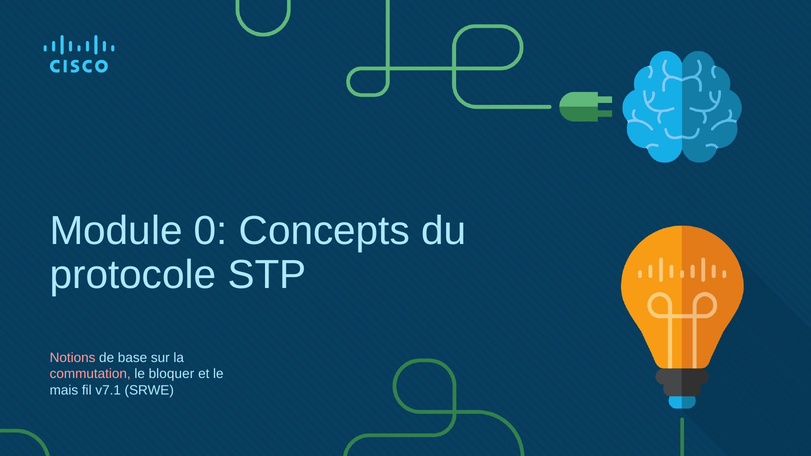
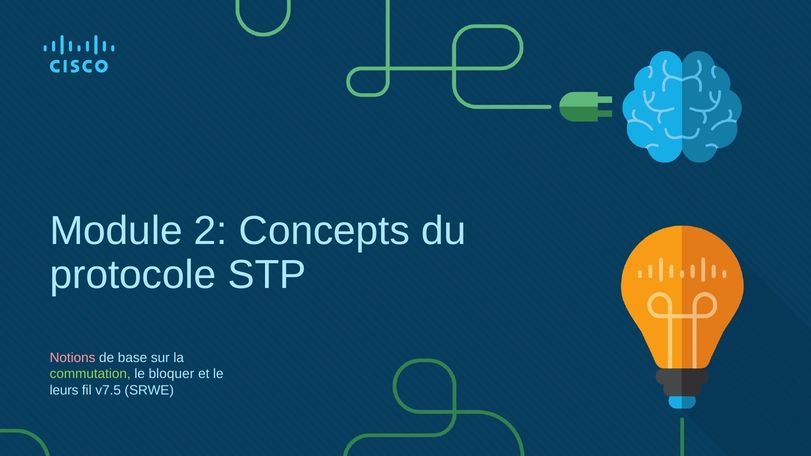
0: 0 -> 2 (211, 231)
commutation colour: pink -> light green (90, 374)
mais: mais -> leurs (64, 390)
v7.1: v7.1 -> v7.5 (108, 390)
